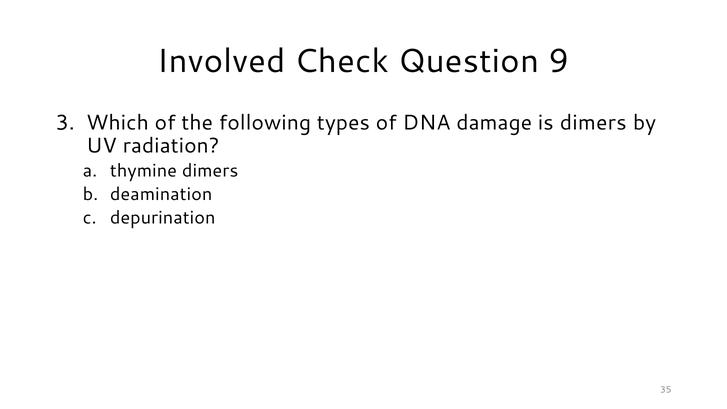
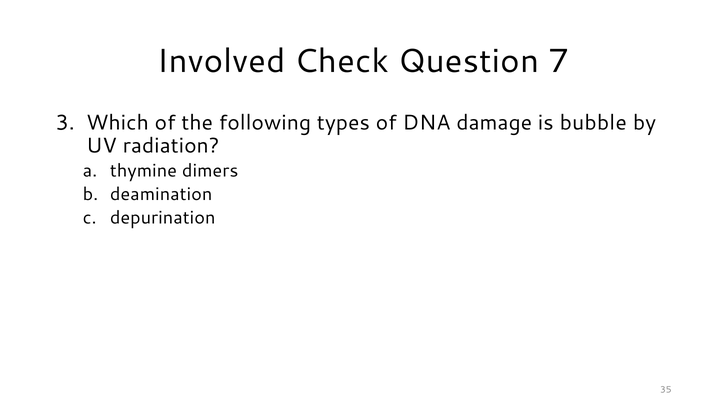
9: 9 -> 7 (559, 61)
is dimers: dimers -> bubble (593, 123)
